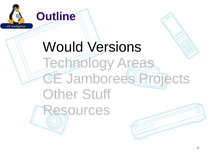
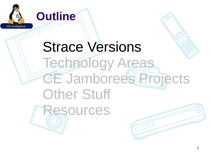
Would: Would -> Strace (63, 47)
